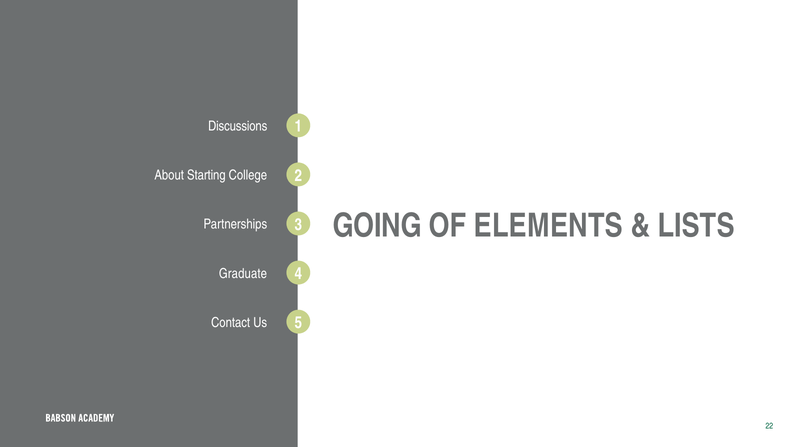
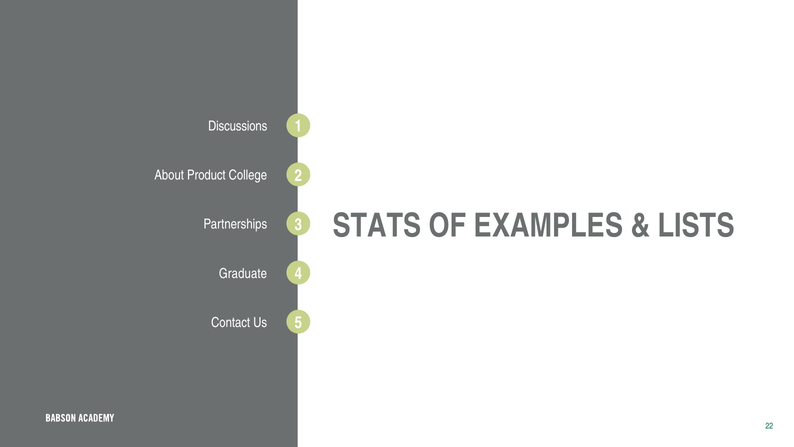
Starting: Starting -> Product (206, 175)
GOING: GOING -> STATS (377, 226)
ELEMENTS: ELEMENTS -> EXAMPLES (549, 226)
